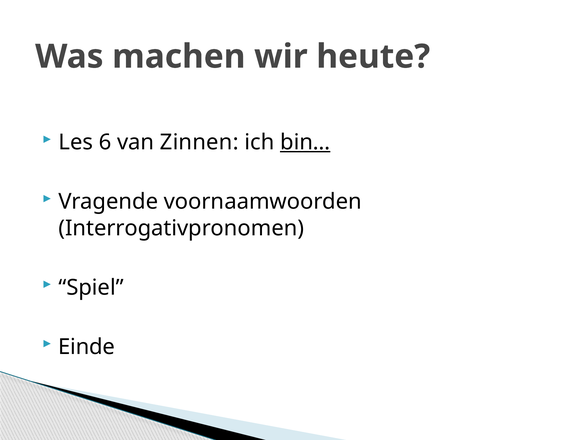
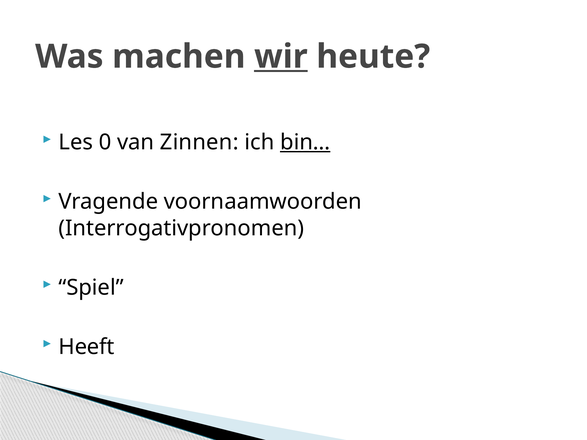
wir underline: none -> present (281, 57)
6: 6 -> 0 (105, 142)
Einde: Einde -> Heeft (87, 347)
